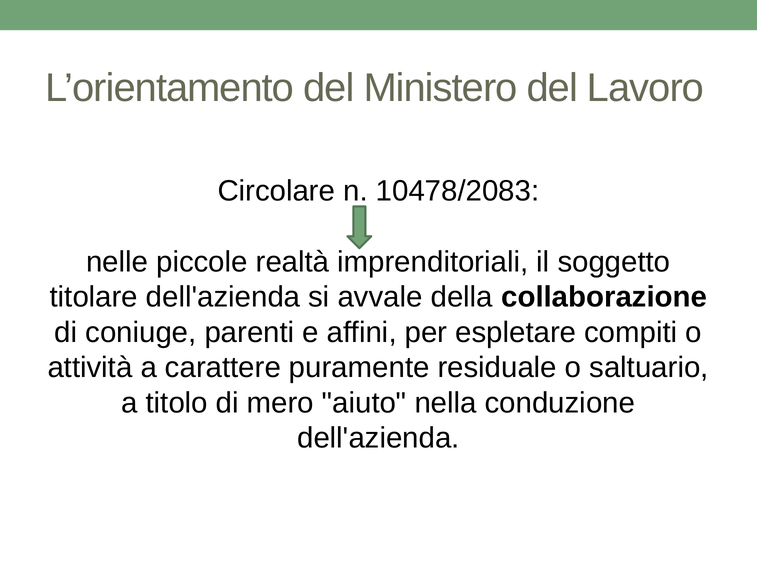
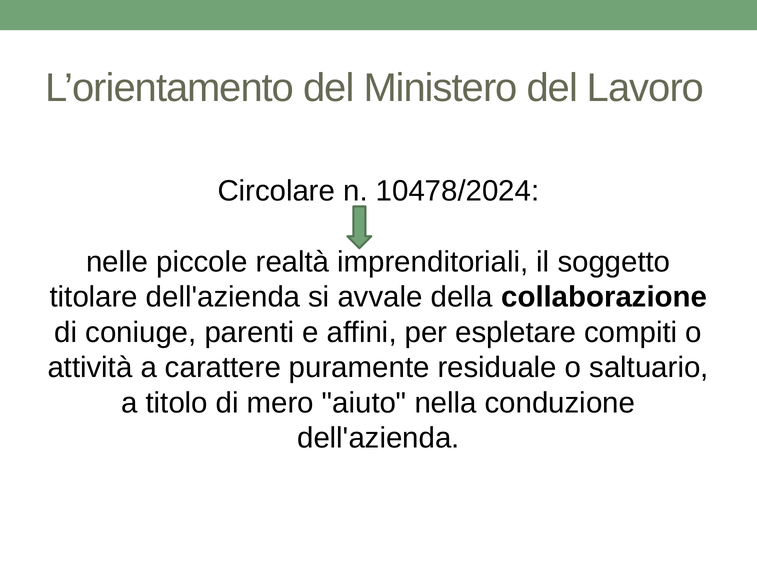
10478/2083: 10478/2083 -> 10478/2024 (458, 191)
